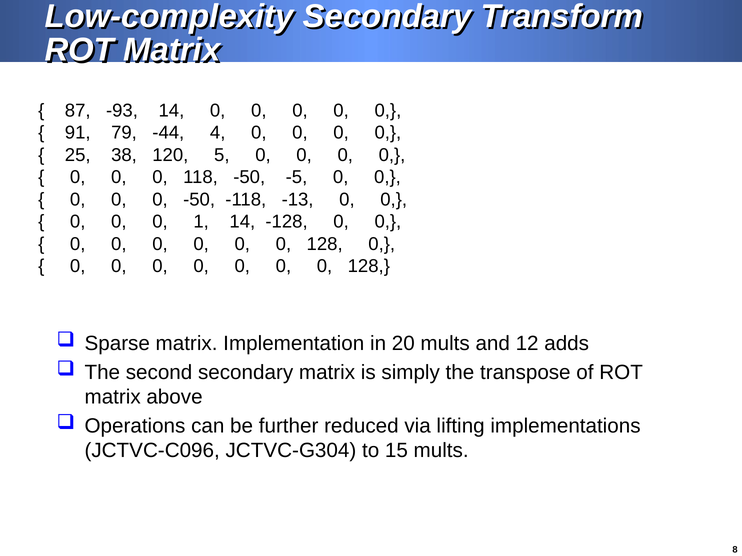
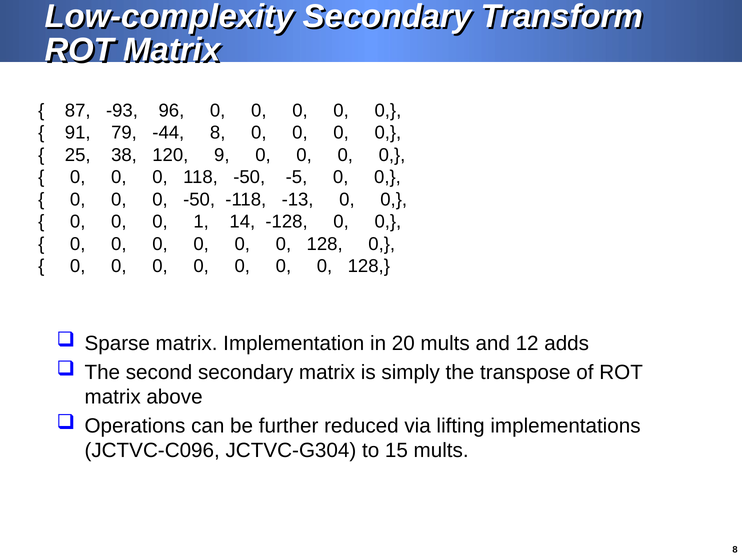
-93 14: 14 -> 96 (171, 111)
-44 4: 4 -> 8 (218, 133)
5: 5 -> 9 (222, 155)
